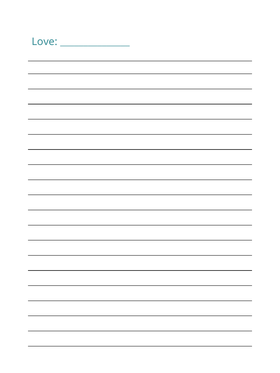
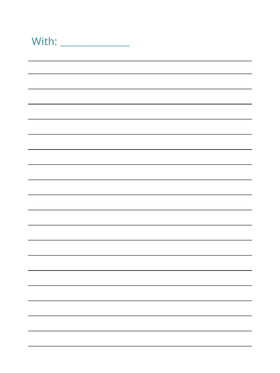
Love: Love -> With (45, 42)
